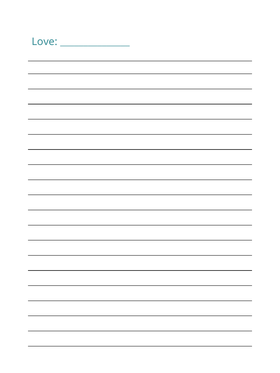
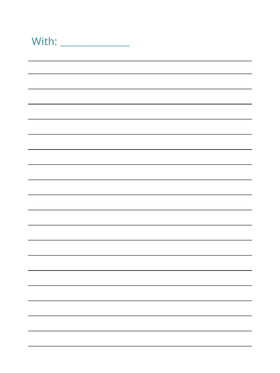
Love: Love -> With (45, 42)
